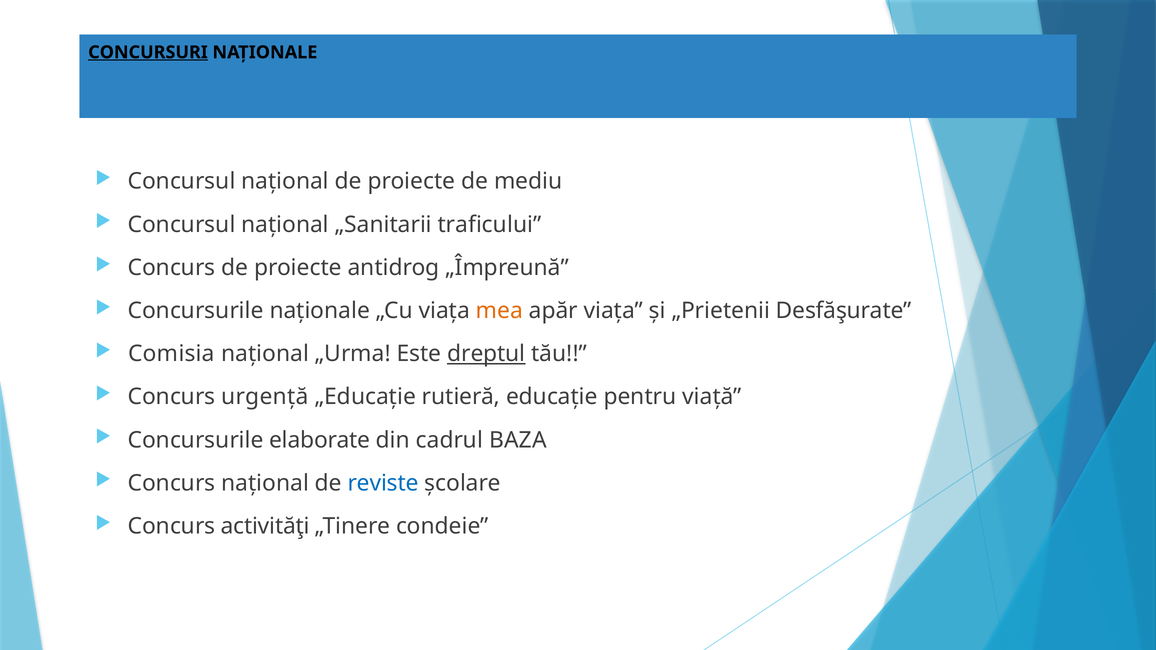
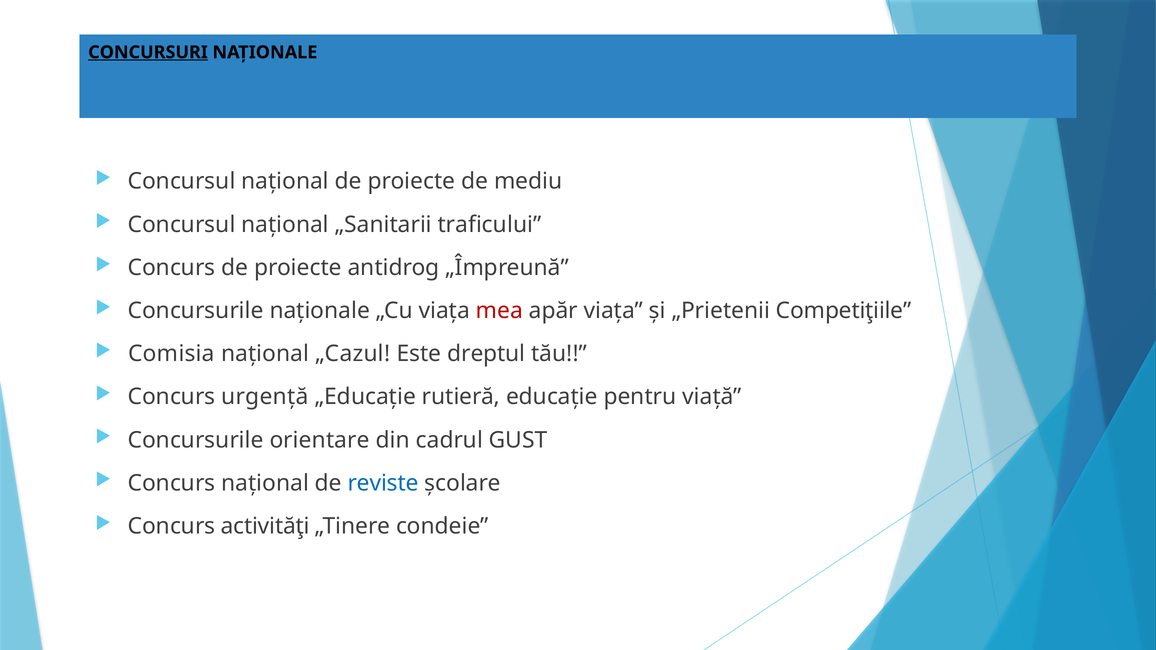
mea colour: orange -> red (499, 311)
Desfăşurate: Desfăşurate -> Competiţiile (844, 311)
„Urma: „Urma -> „Cazul (353, 354)
dreptul underline: present -> none (486, 354)
elaborate: elaborate -> orientare (320, 440)
BAZA: BAZA -> GUST (518, 440)
